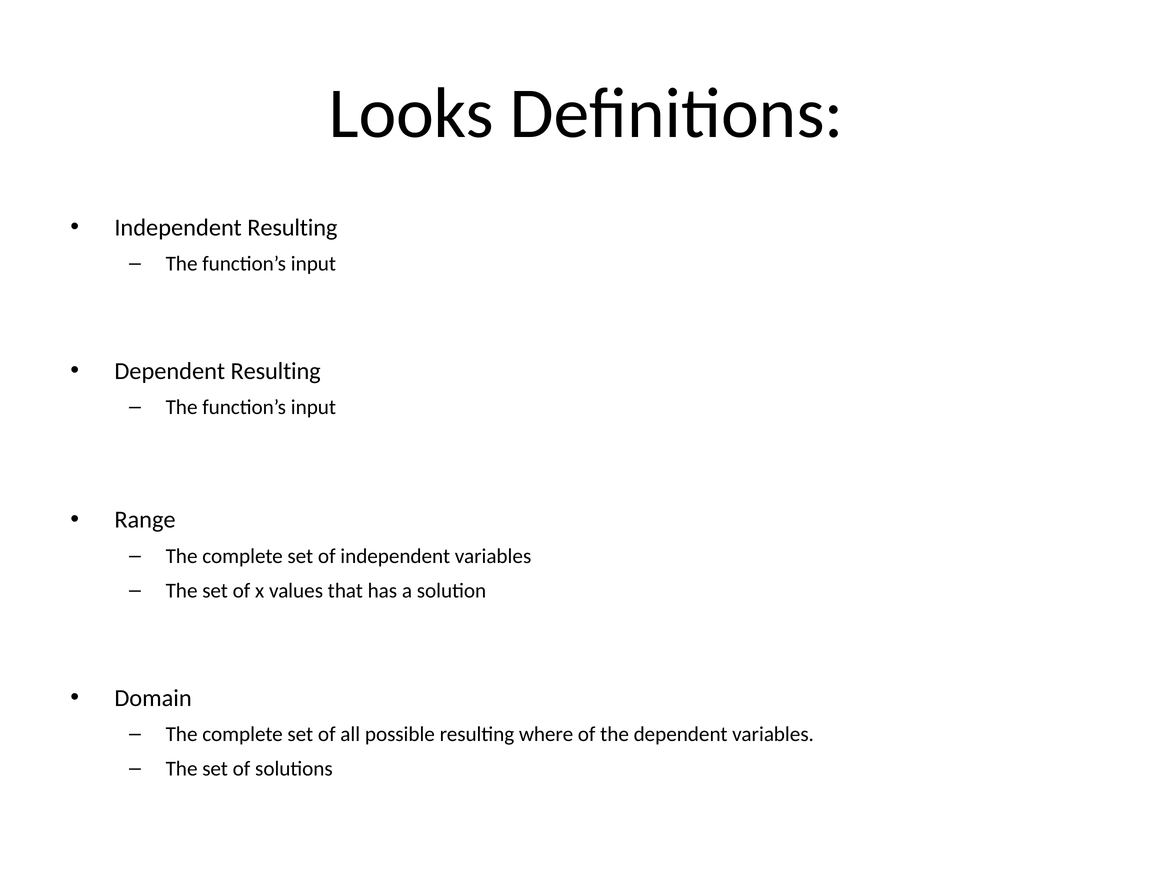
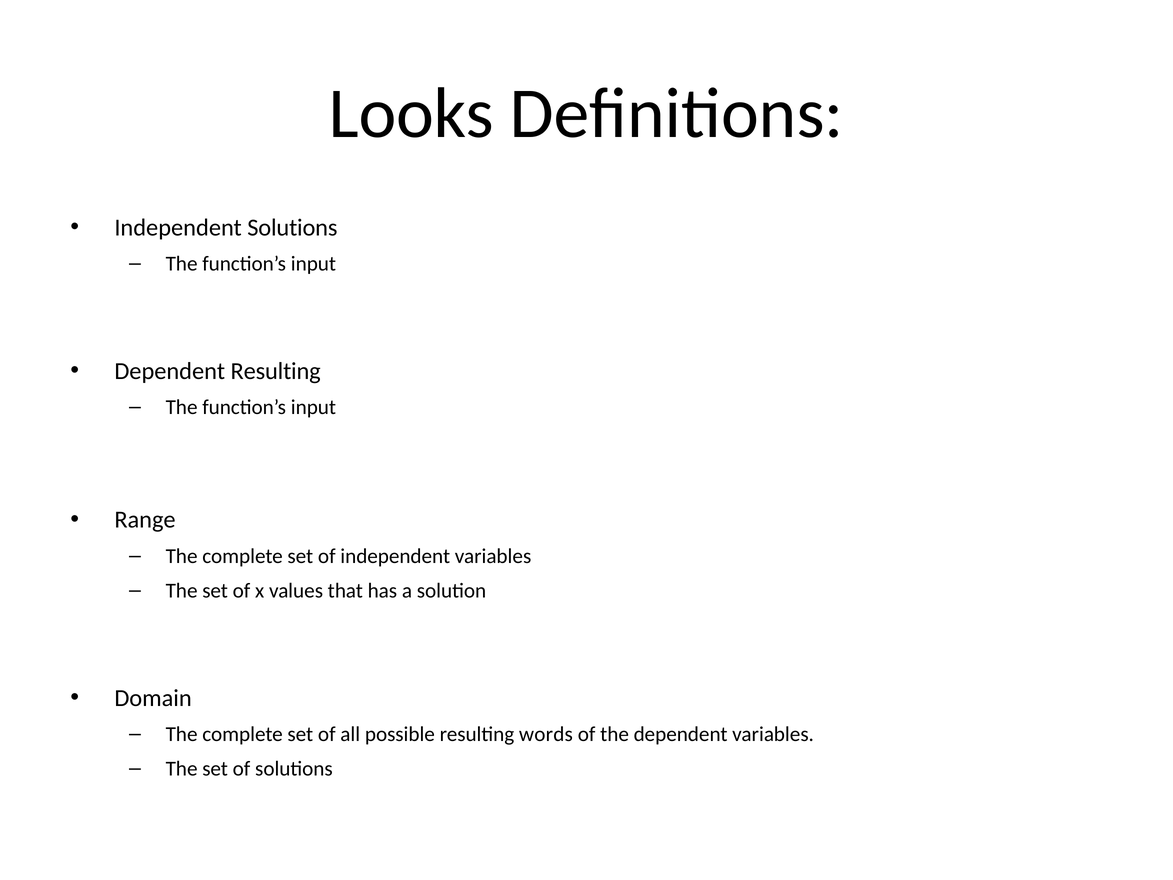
Independent Resulting: Resulting -> Solutions (292, 228)
where: where -> words (546, 734)
